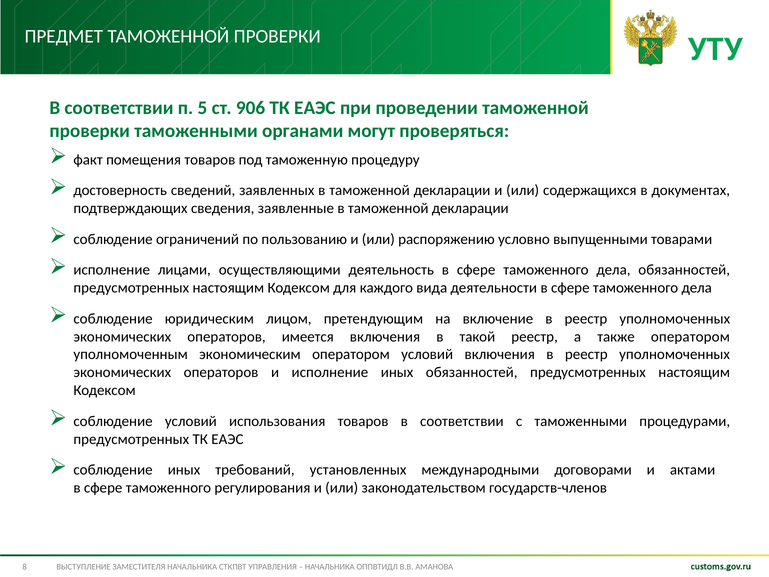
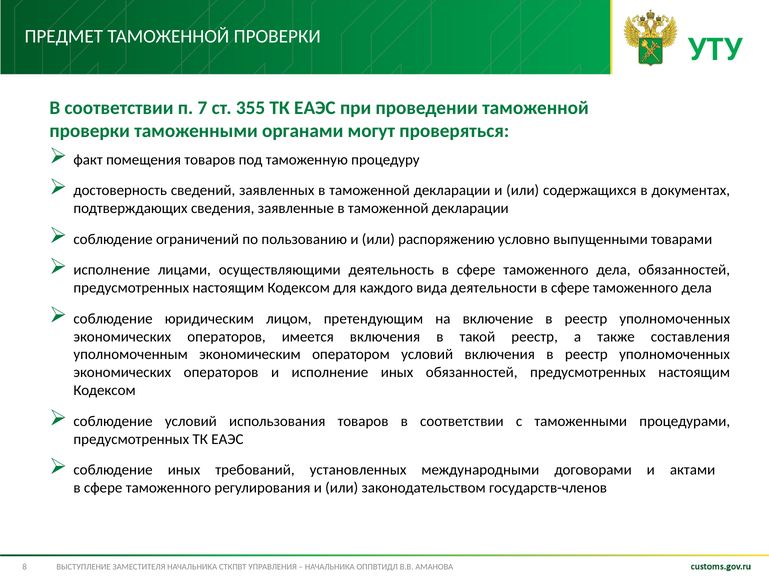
5: 5 -> 7 (202, 108)
906: 906 -> 355 (251, 108)
также оператором: оператором -> составления (690, 336)
